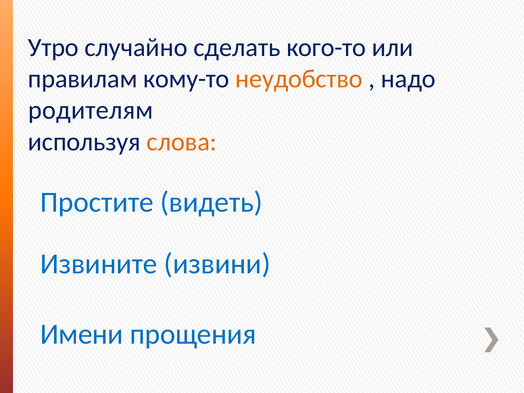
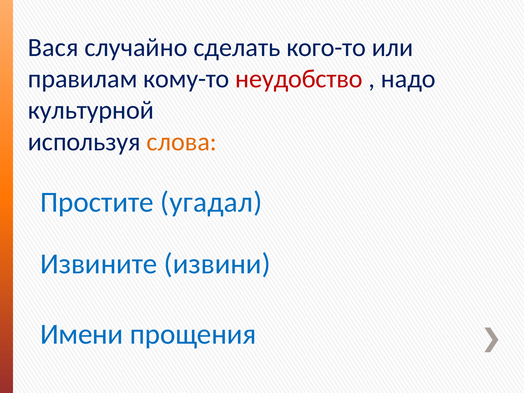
Утро: Утро -> Вася (53, 47)
неудобство colour: orange -> red (299, 79)
родителям: родителям -> культурной (91, 110)
видеть: видеть -> угадал (211, 202)
